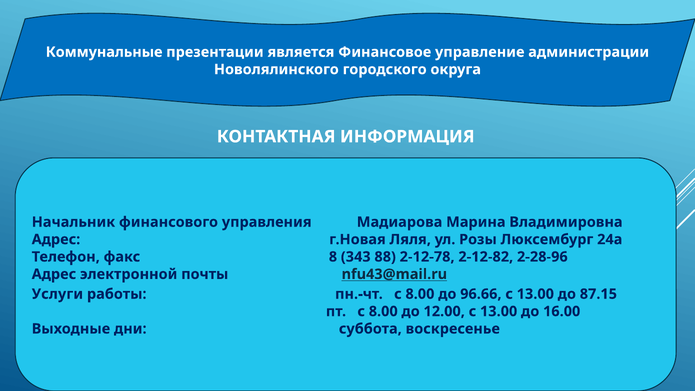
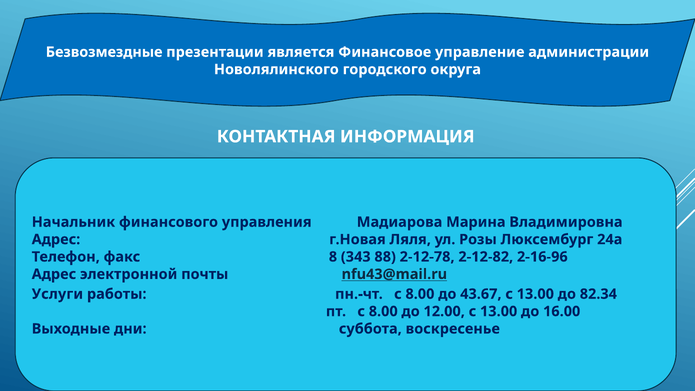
Коммунальные: Коммунальные -> Безвозмездные (104, 52)
2-28-96: 2-28-96 -> 2-16-96 (542, 257)
96.66: 96.66 -> 43.67 (481, 294)
87.15: 87.15 -> 82.34 (598, 294)
